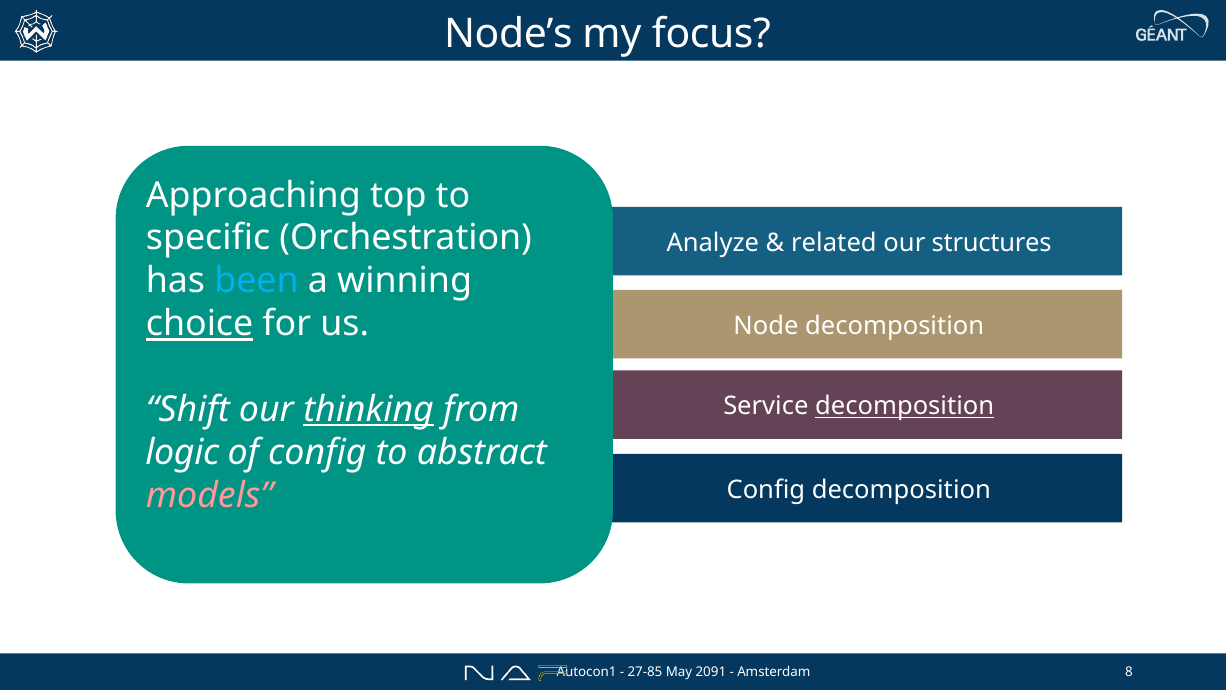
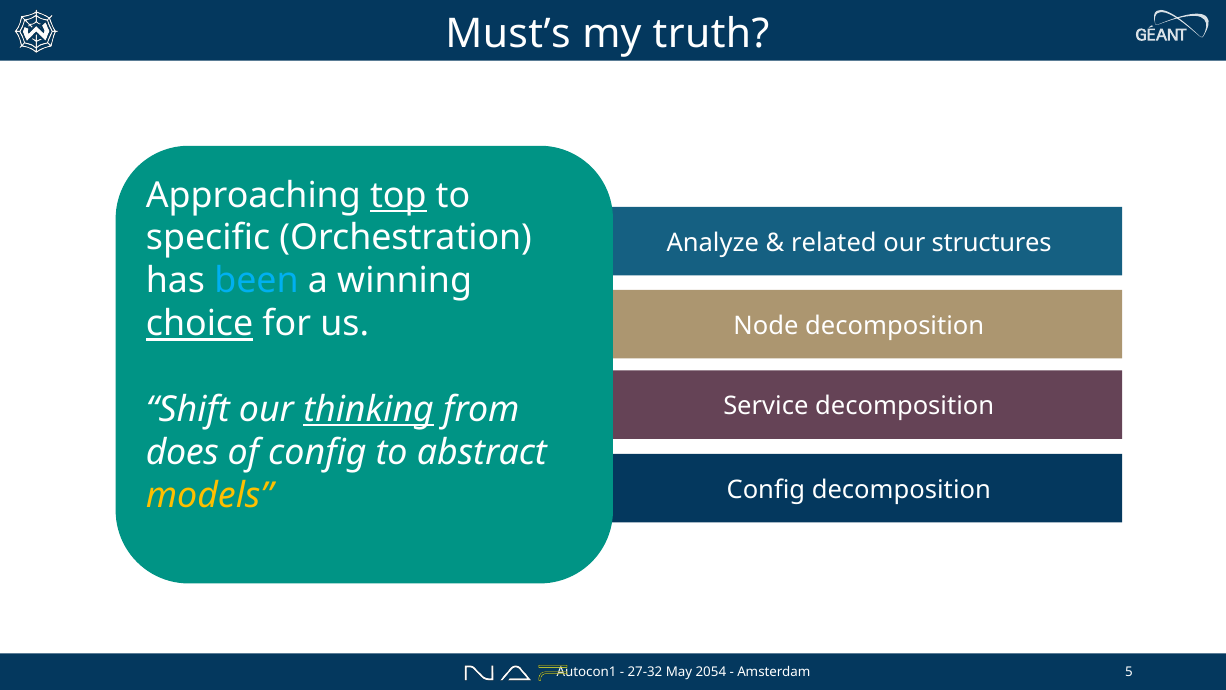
Node’s: Node’s -> Must’s (508, 34)
focus: focus -> truth (711, 34)
top underline: none -> present (398, 195)
decomposition underline: present -> none (905, 406)
logic: logic -> does (182, 453)
models colour: pink -> yellow (210, 496)
27-85: 27-85 -> 27-32 (645, 672)
2091: 2091 -> 2054 (711, 672)
8: 8 -> 5 (1129, 672)
